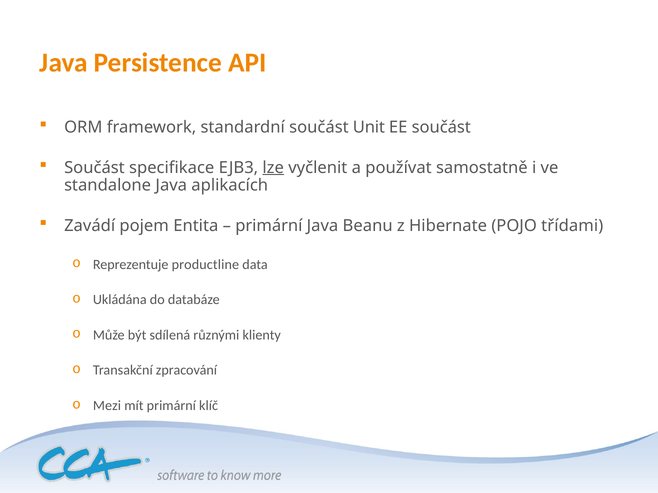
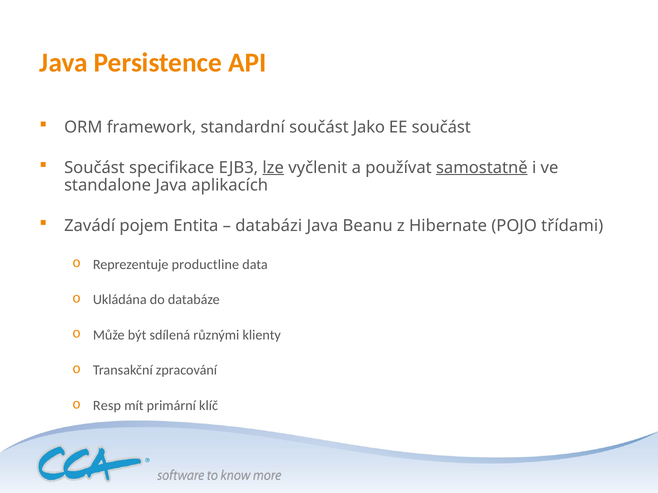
Unit: Unit -> Jako (369, 127)
samostatně underline: none -> present (482, 168)
primární: primární -> databázi (269, 226)
Mezi: Mezi -> Resp (107, 406)
